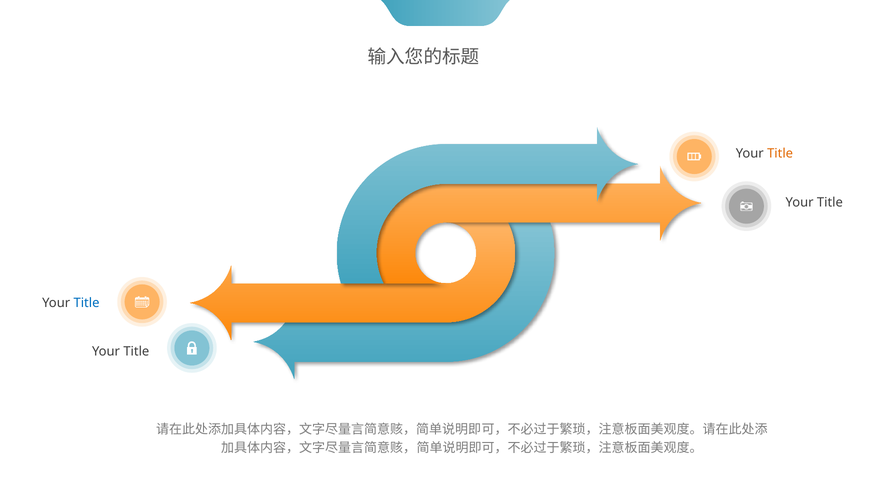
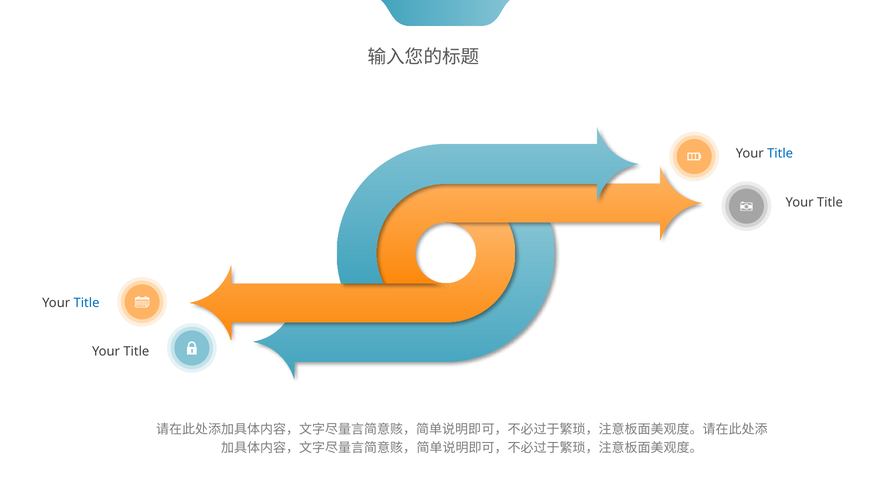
Title colour: orange -> blue (780, 154)
